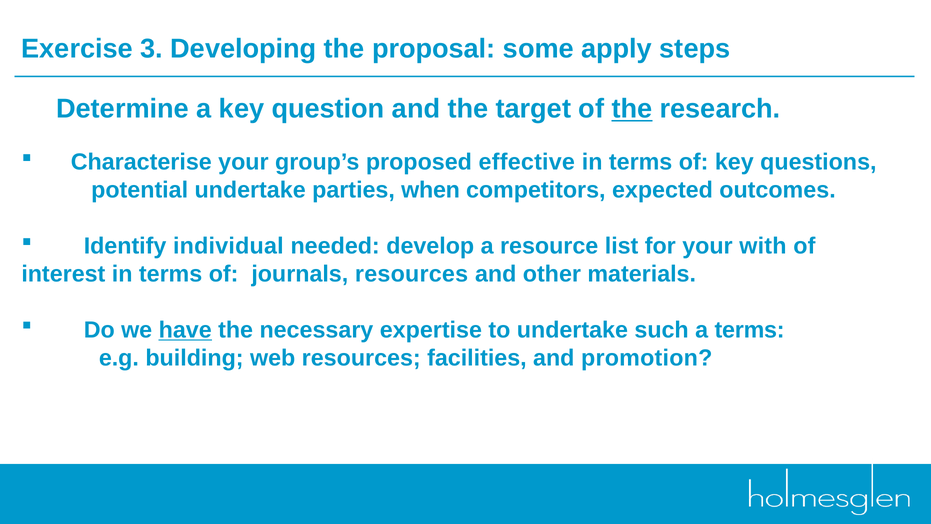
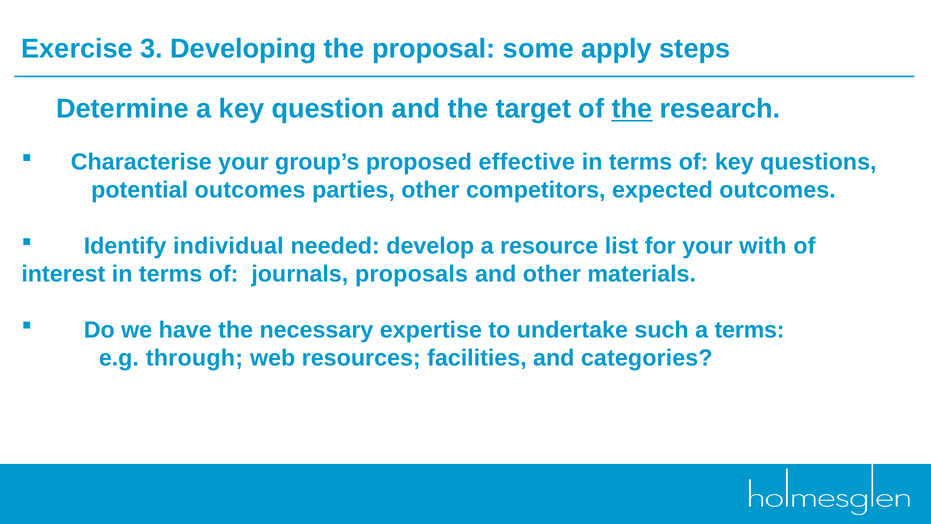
potential undertake: undertake -> outcomes (250, 190)
parties when: when -> other (430, 190)
journals resources: resources -> proposals (412, 274)
have underline: present -> none (185, 330)
building: building -> through (194, 358)
promotion: promotion -> categories (647, 358)
